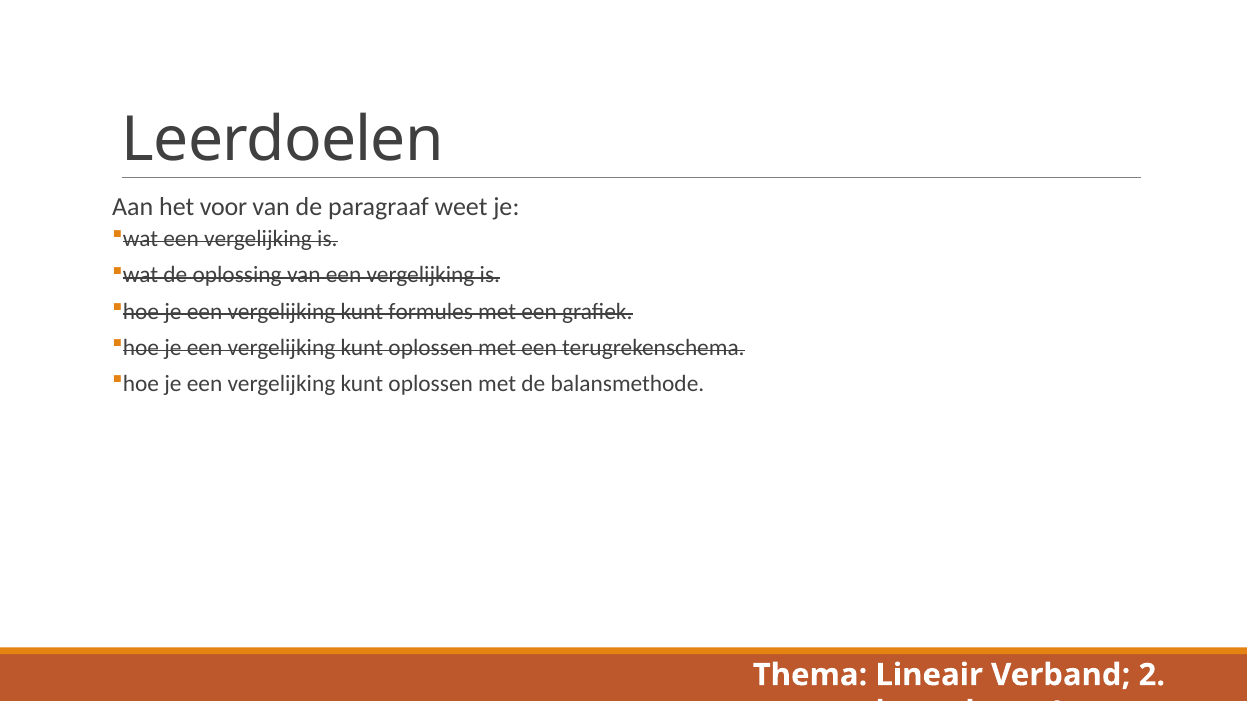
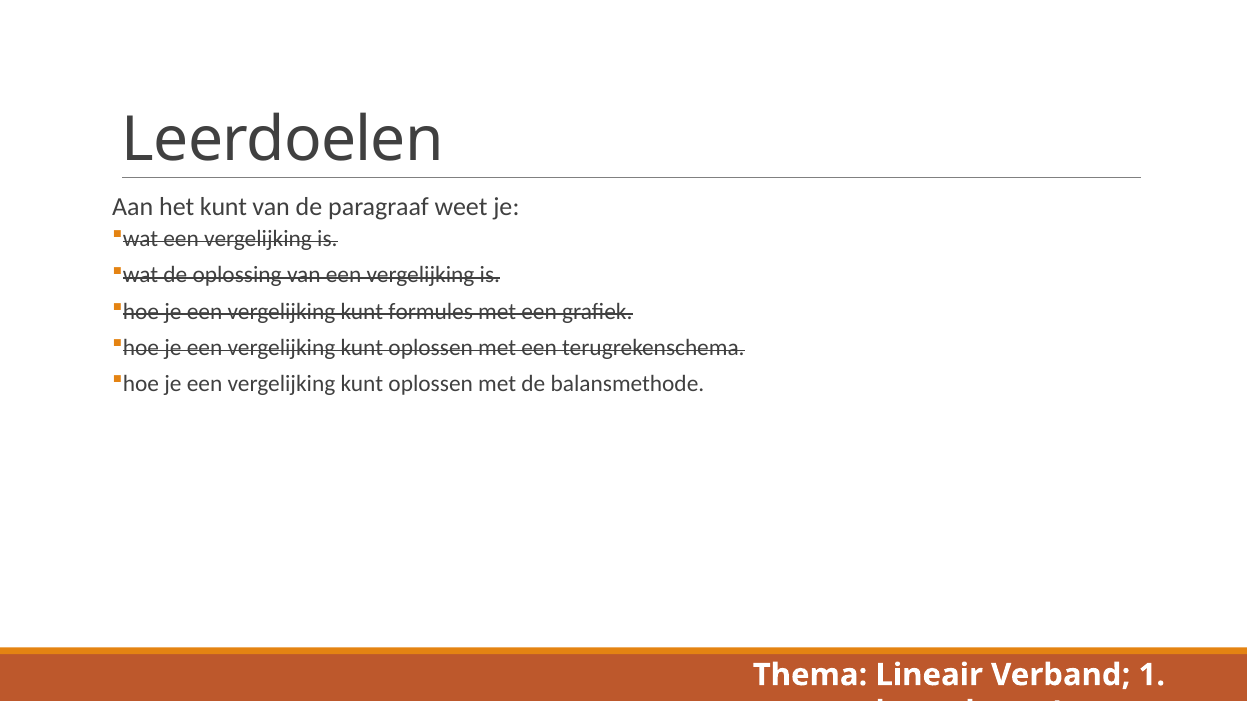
het voor: voor -> kunt (223, 207)
2: 2 -> 1 (1152, 675)
